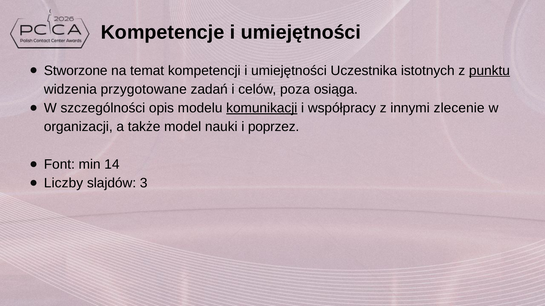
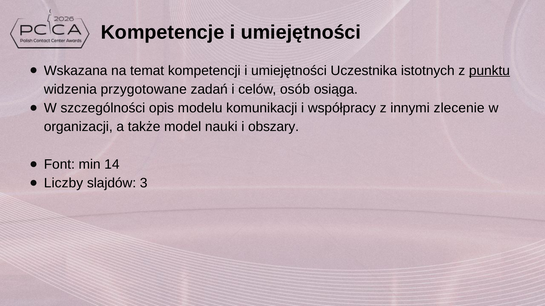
Stworzone: Stworzone -> Wskazana (76, 71)
poza: poza -> osób (295, 89)
komunikacji underline: present -> none (262, 108)
poprzez: poprzez -> obszary (274, 127)
